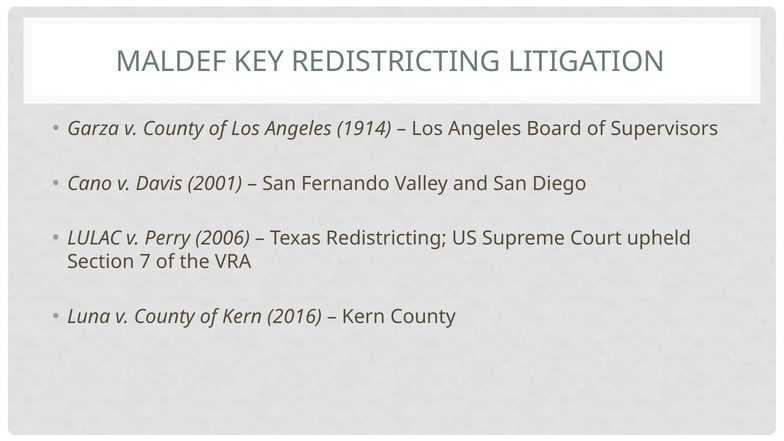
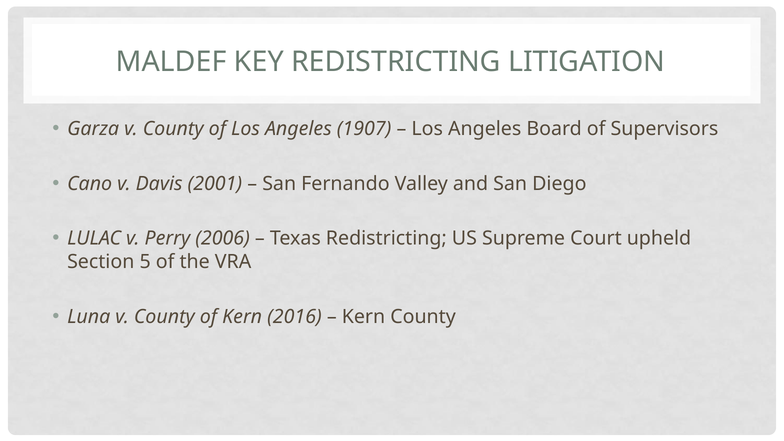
1914: 1914 -> 1907 (364, 129)
7: 7 -> 5 (145, 262)
